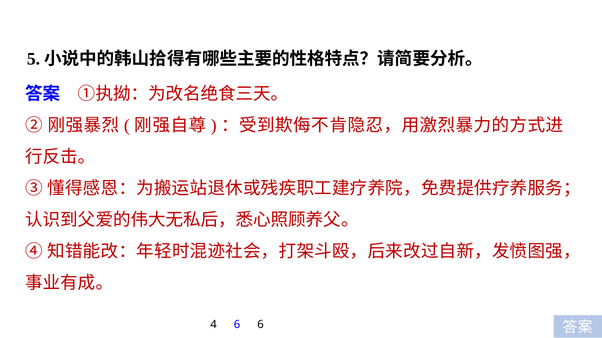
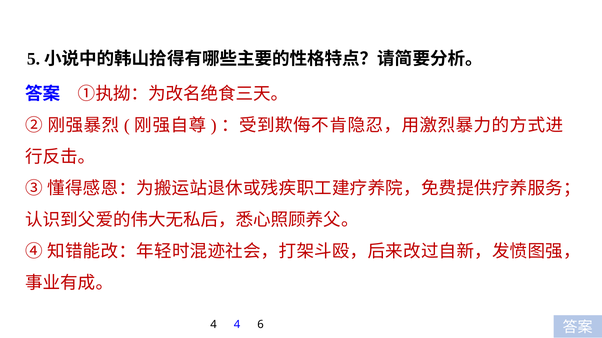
4 6: 6 -> 4 (237, 325)
